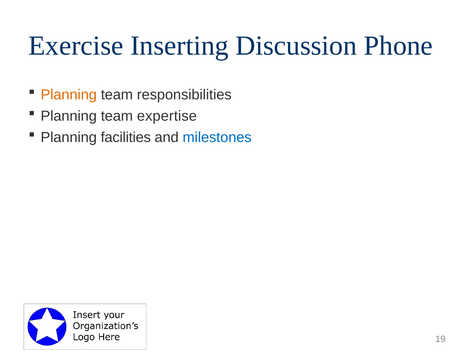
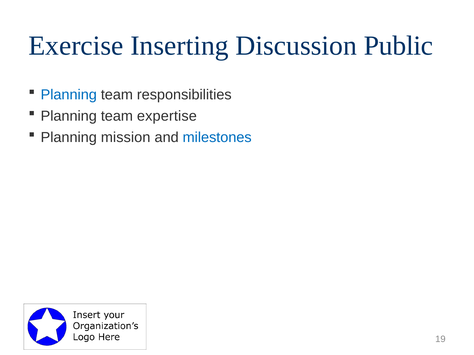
Phone: Phone -> Public (398, 46)
Planning colour: orange -> blue (69, 95)
facilities: facilities -> mission (126, 138)
